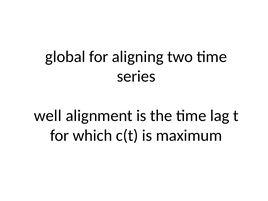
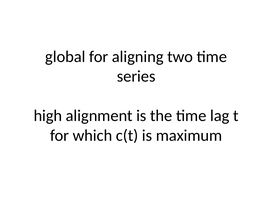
well: well -> high (48, 116)
